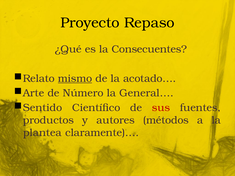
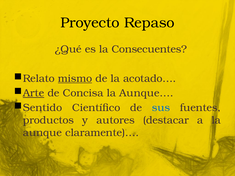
Arte underline: none -> present (34, 93)
Número: Número -> Concisa (83, 93)
General…: General… -> Aunque… (146, 93)
sus colour: red -> blue (161, 108)
métodos: métodos -> destacar (166, 120)
plantea: plantea -> aunque (42, 133)
